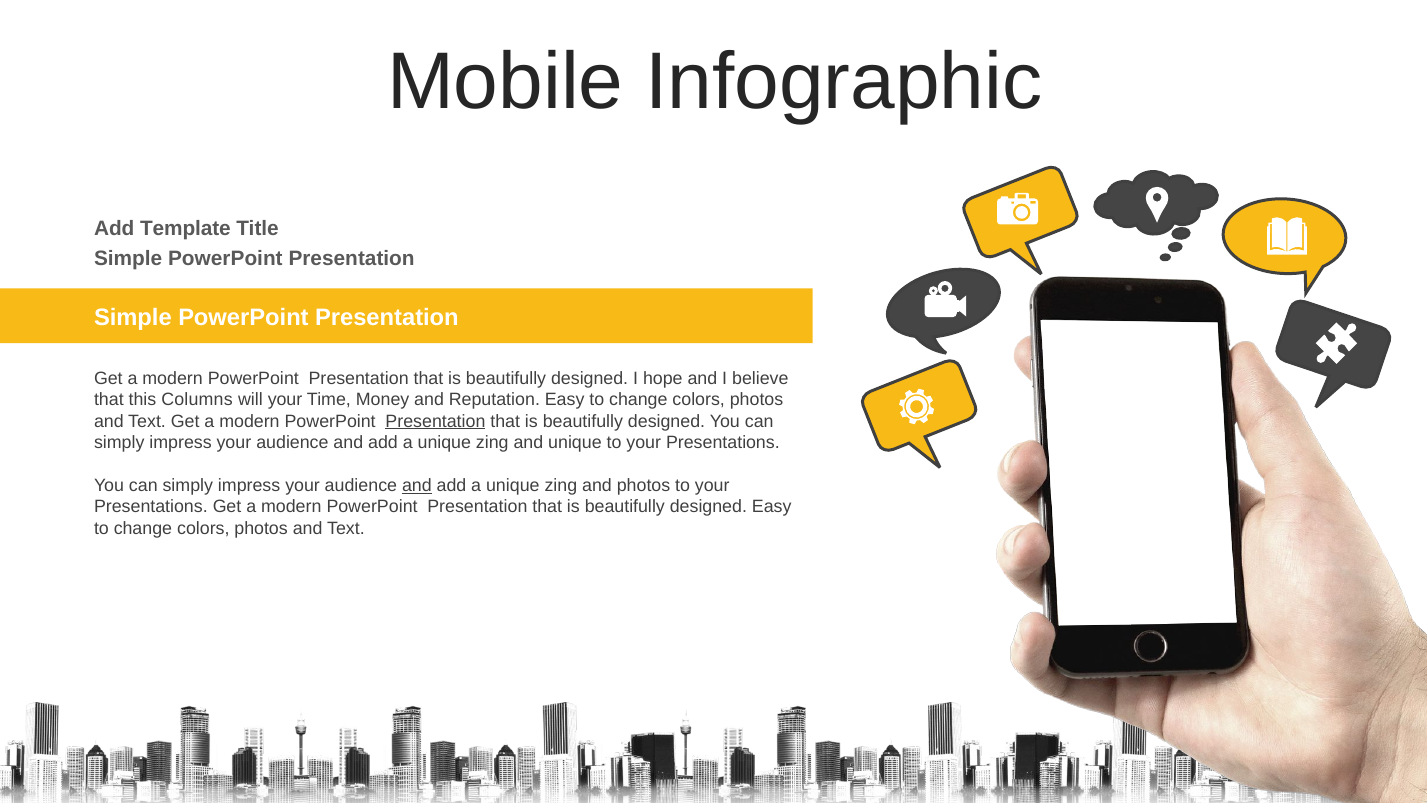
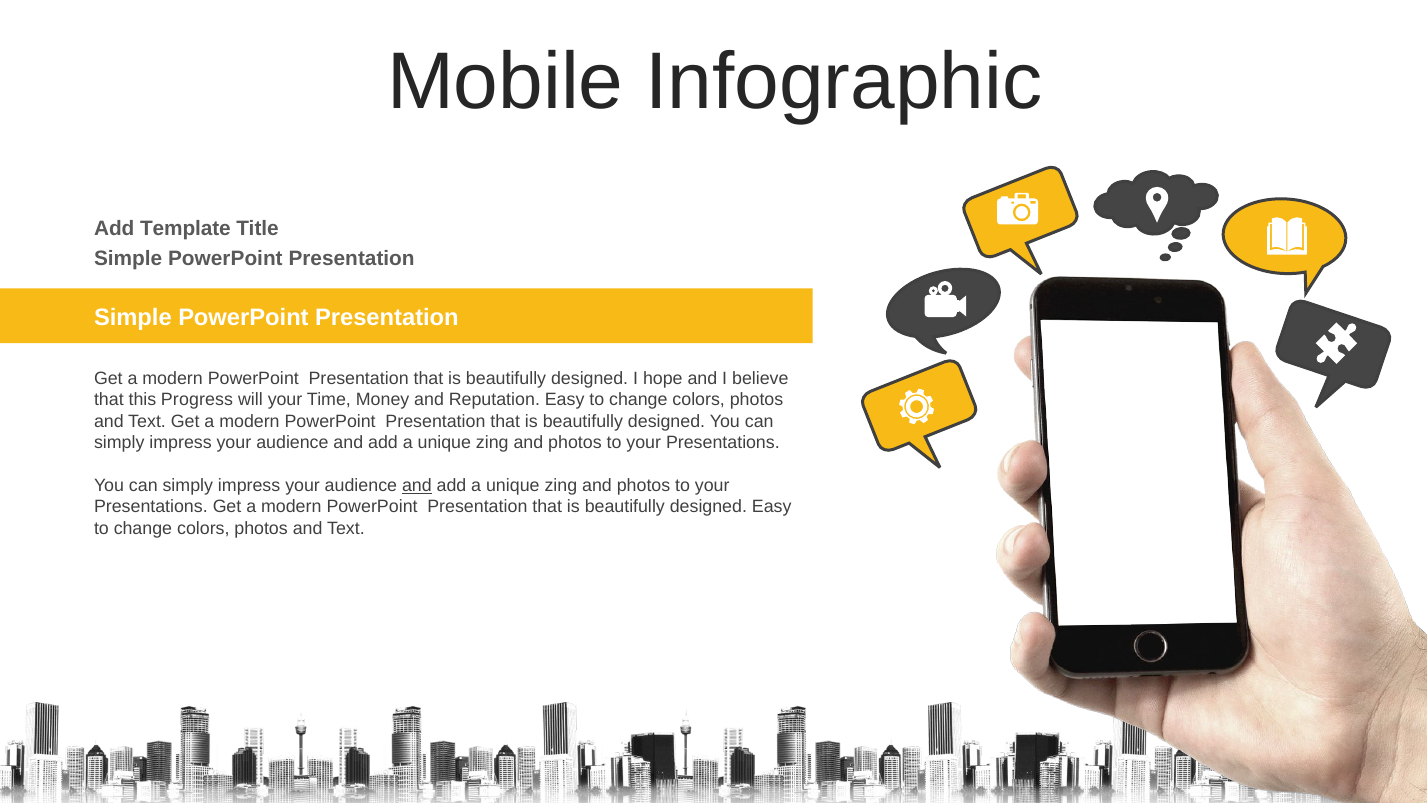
Columns: Columns -> Progress (197, 400)
Presentation underline: present -> none (435, 421)
unique: unique -> photos (575, 442)
